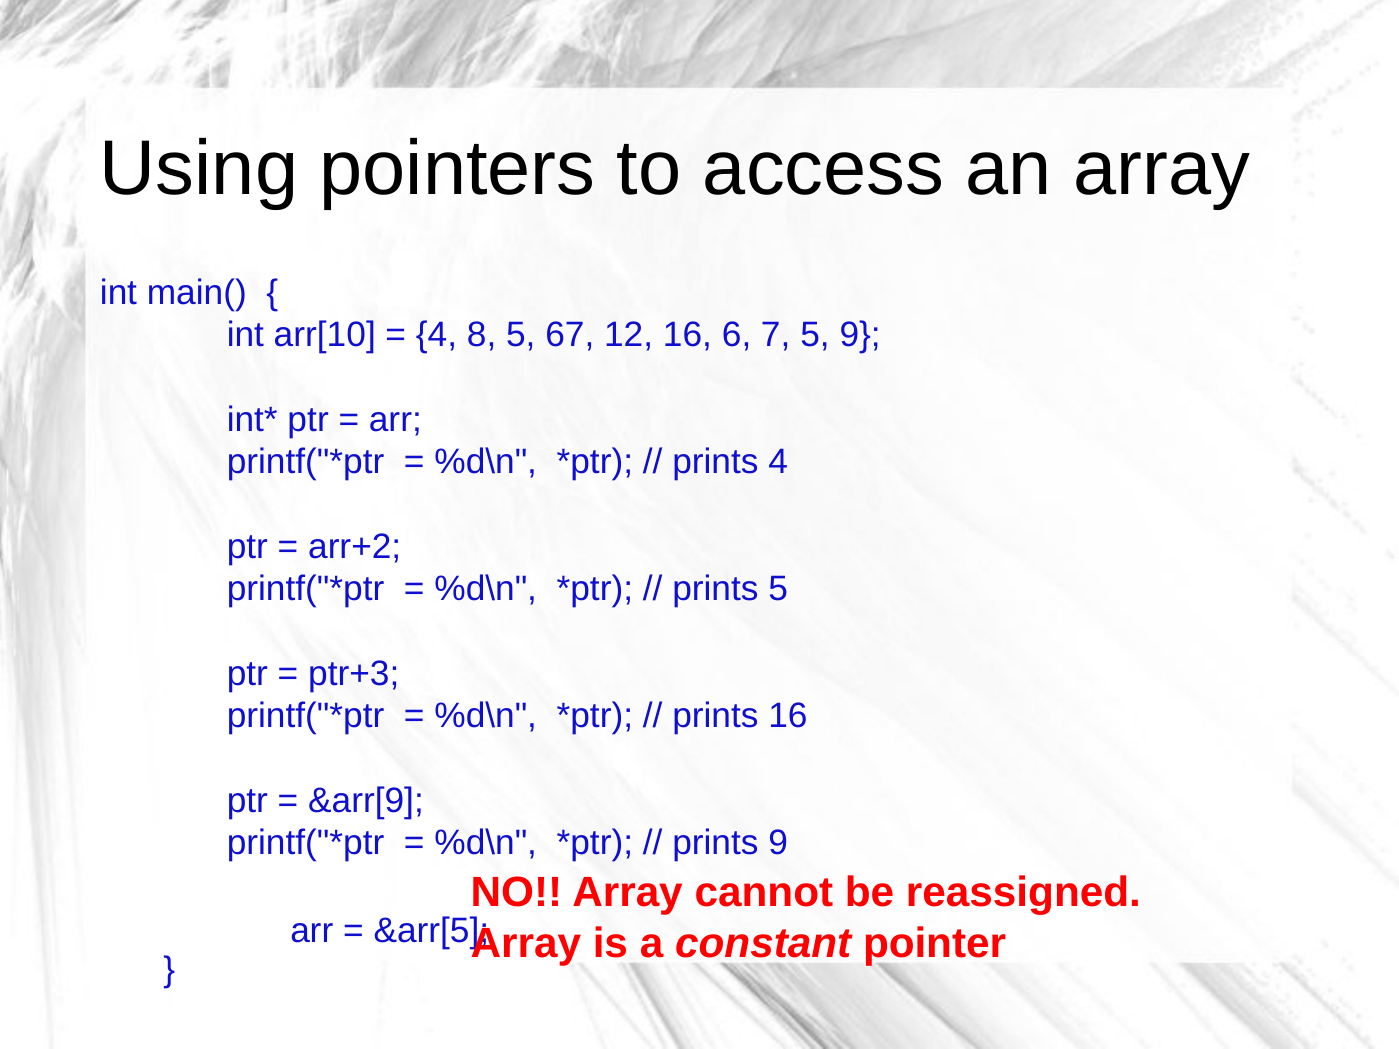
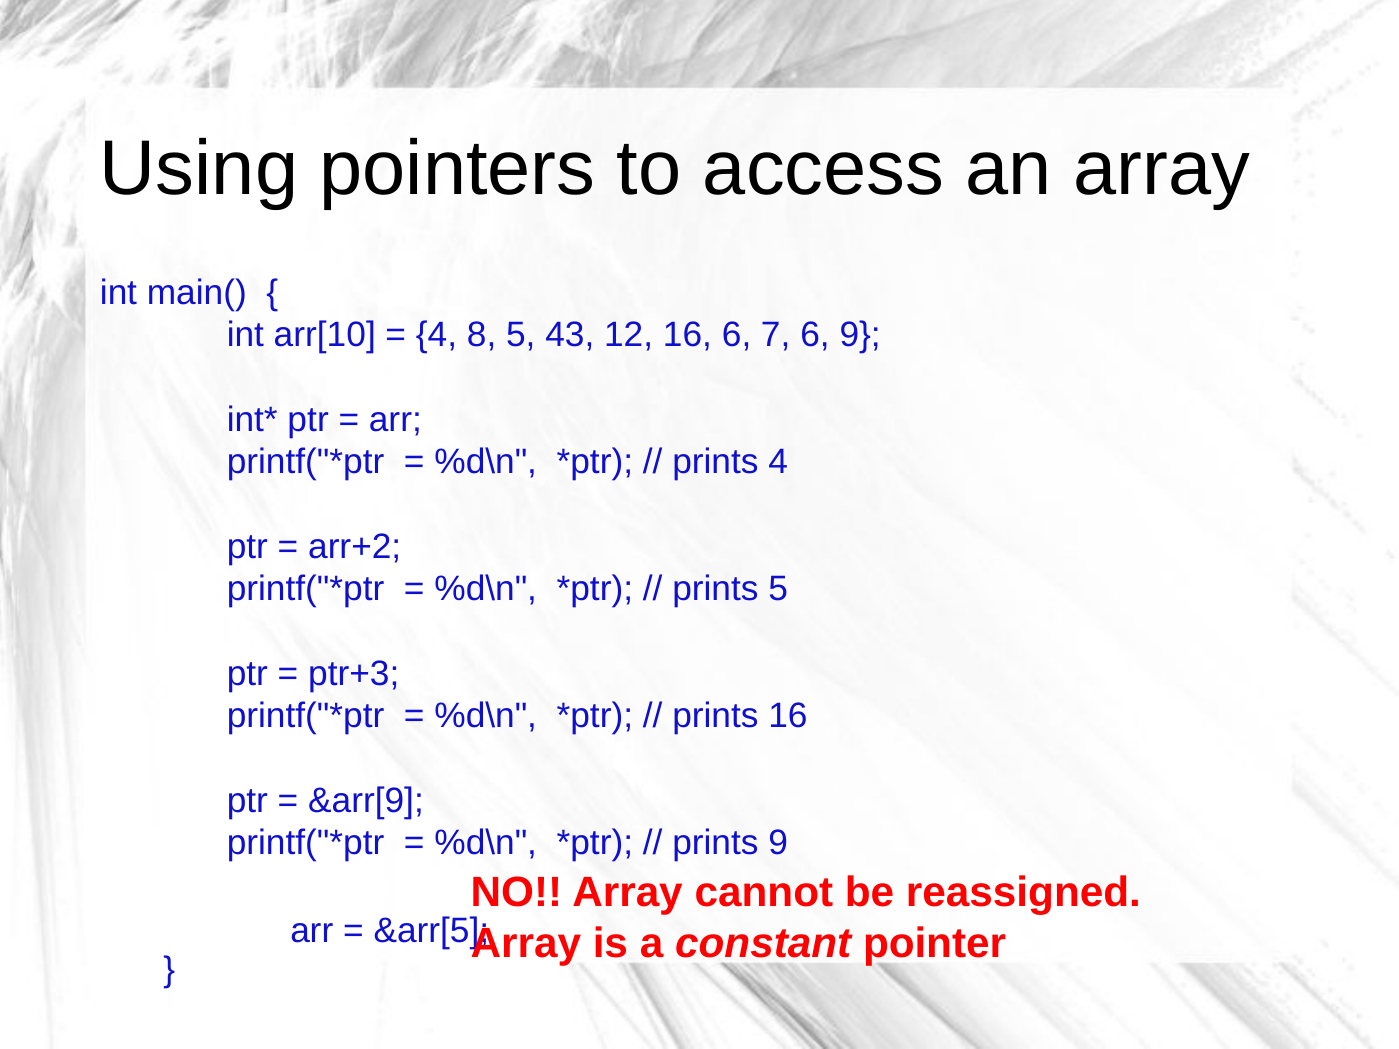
67: 67 -> 43 (570, 335)
7 5: 5 -> 6 (815, 335)
